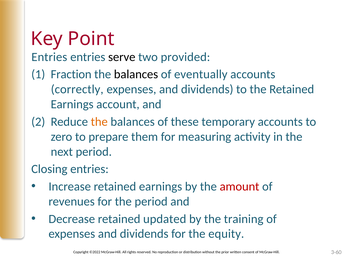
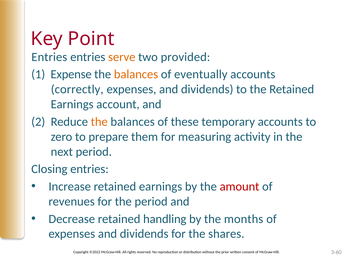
serve colour: black -> orange (122, 57)
Fraction: Fraction -> Expense (71, 74)
balances colour: black -> orange (136, 74)
updated: updated -> handling (165, 219)
training: training -> months (244, 219)
equity: equity -> shares (226, 234)
